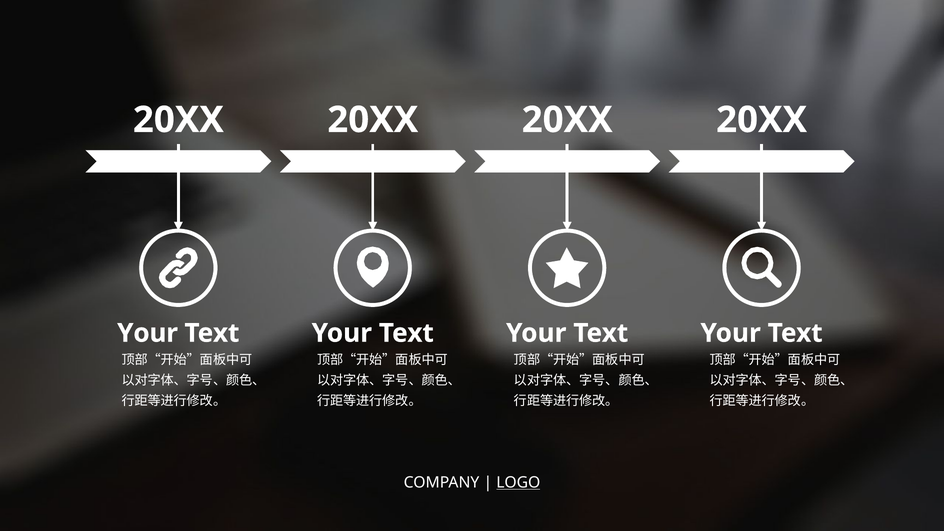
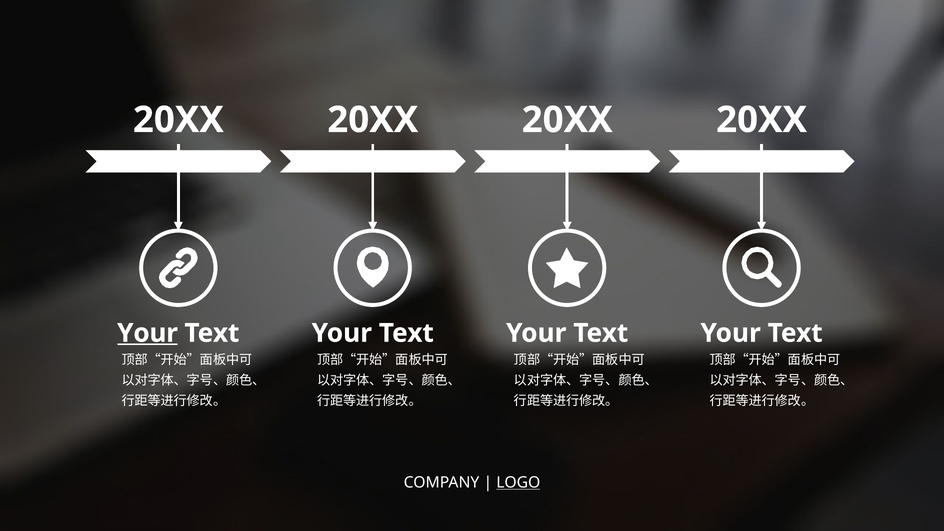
Your underline: none -> present (148, 333)
